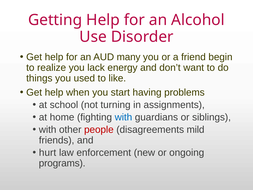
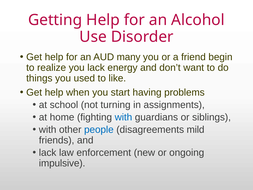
people colour: red -> blue (99, 129)
hurt: hurt -> lack (48, 152)
programs: programs -> impulsive (62, 163)
